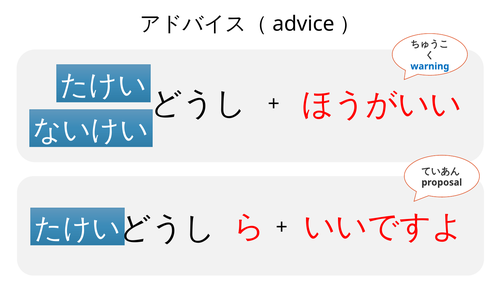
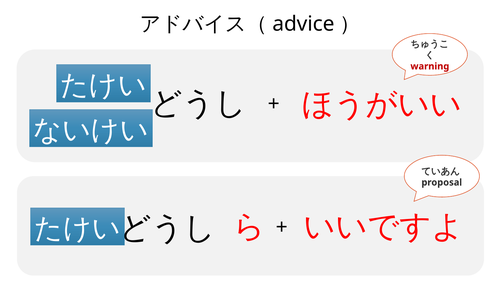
warning colour: blue -> red (430, 66)
